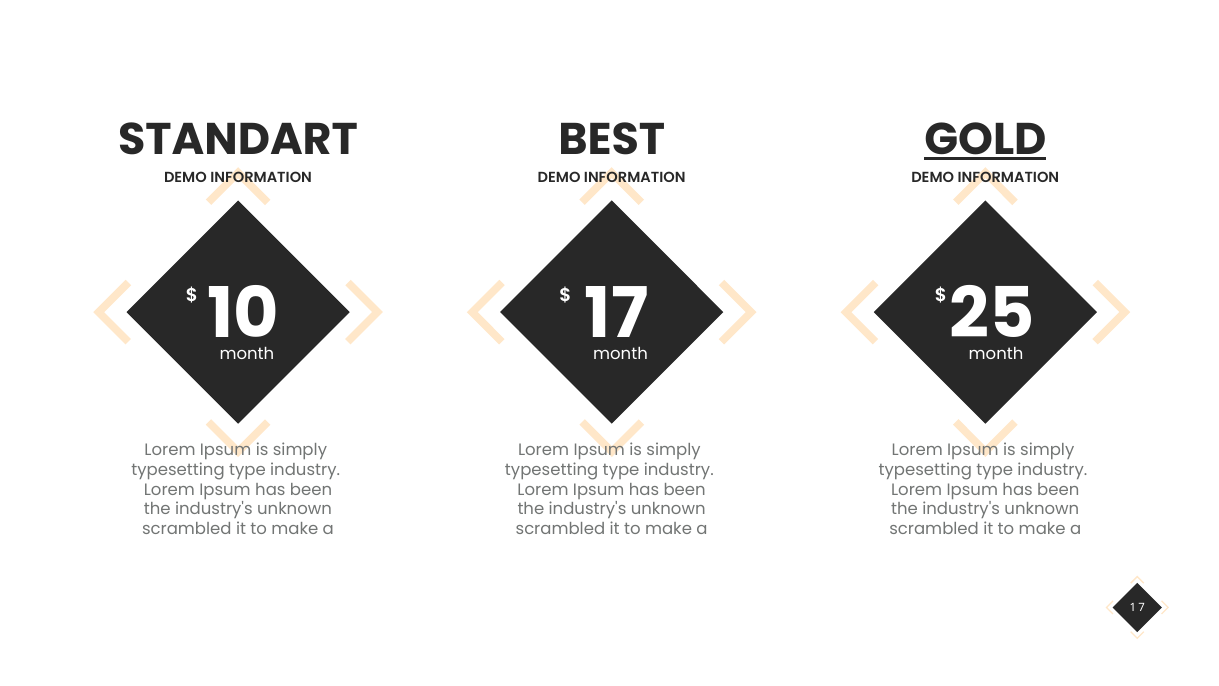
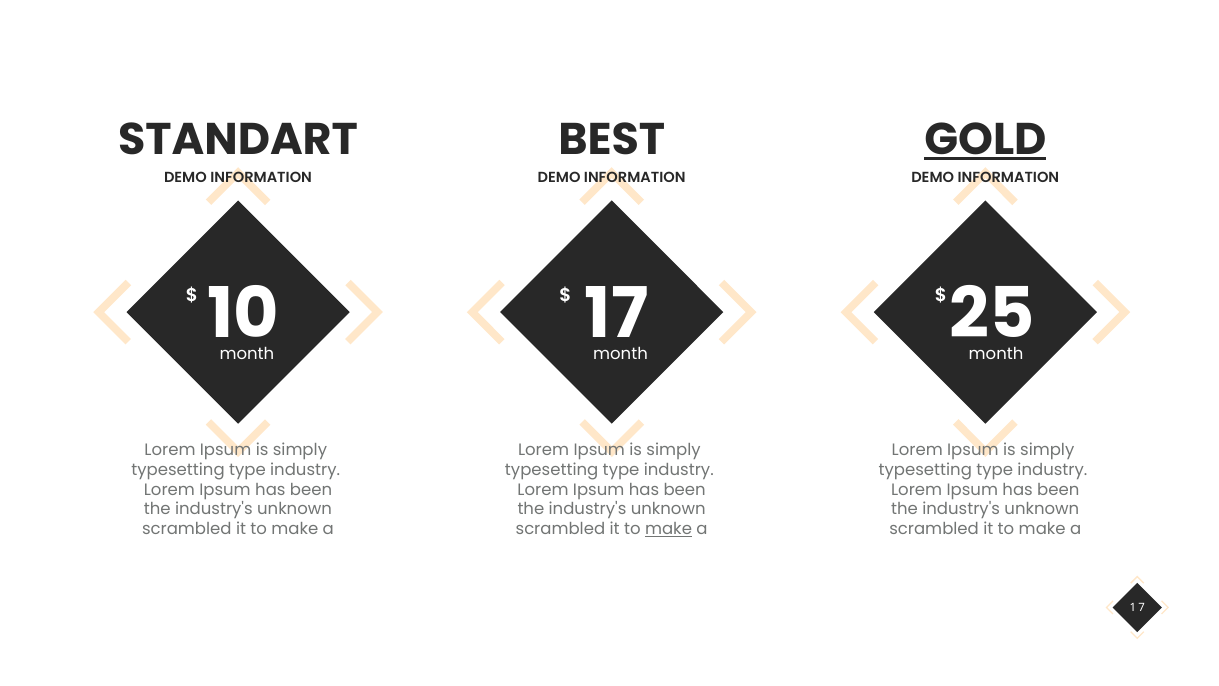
make underline: none -> present (669, 529)
